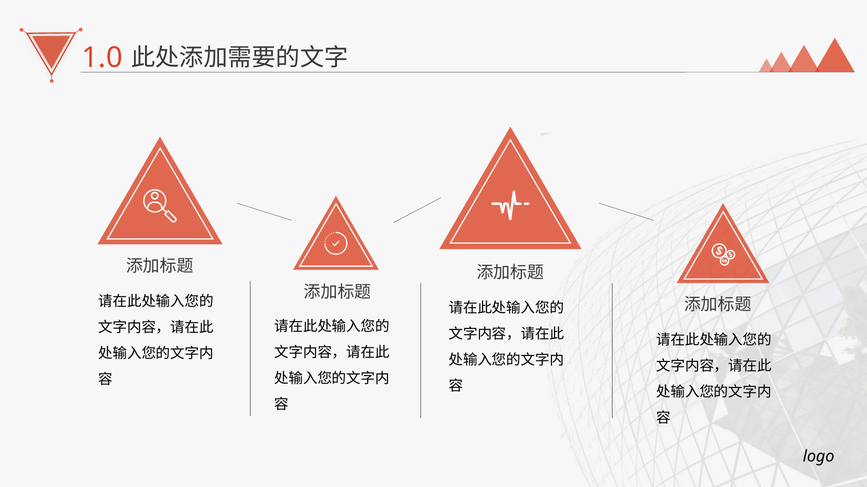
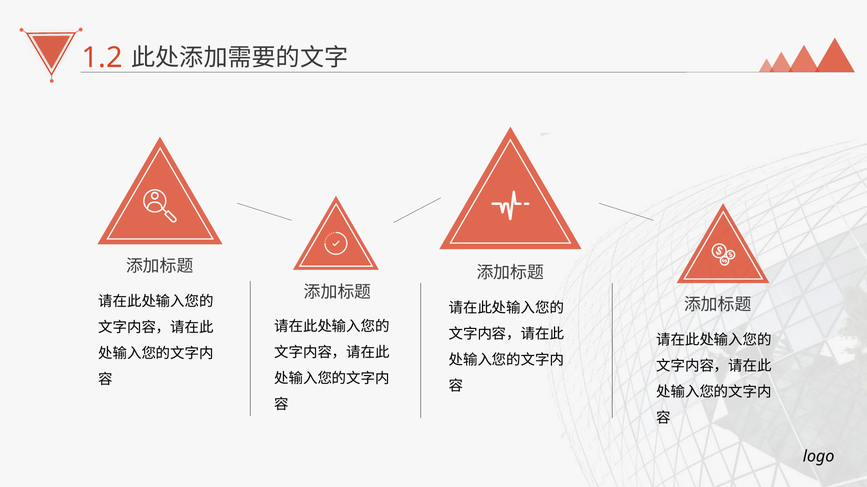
1.0: 1.0 -> 1.2 (102, 58)
